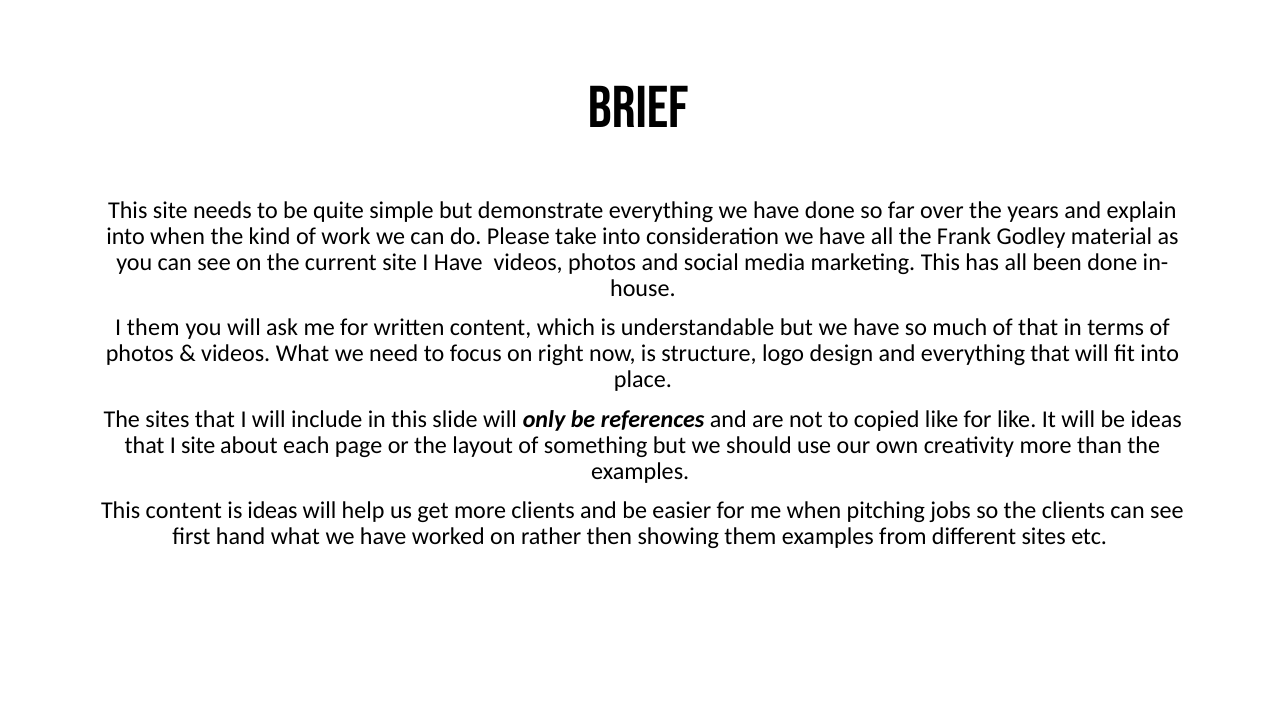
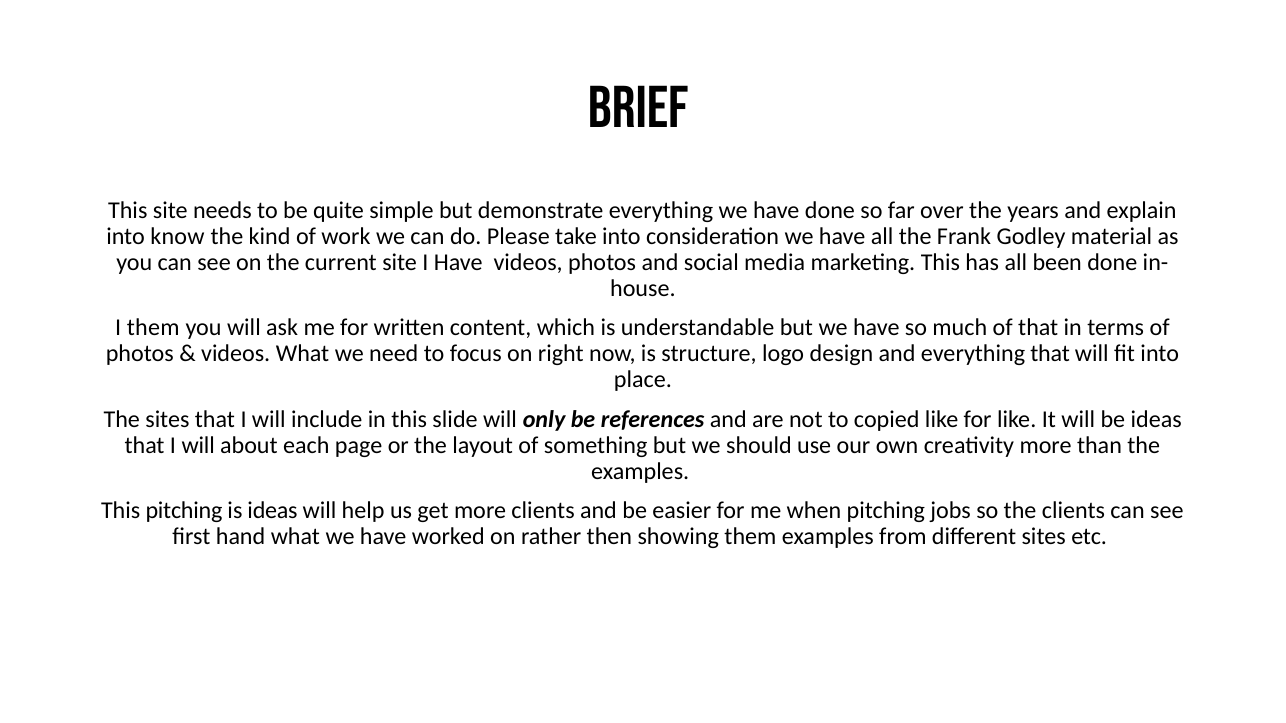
into when: when -> know (177, 236)
site: site -> will (198, 445)
This content: content -> pitching (184, 511)
